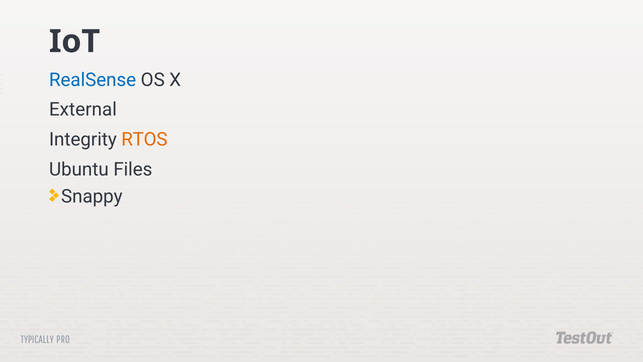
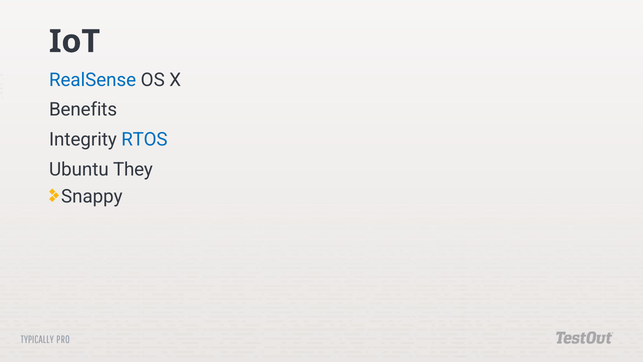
External: External -> Benefits (83, 110)
RTOS colour: orange -> blue (144, 139)
Files: Files -> They (133, 169)
